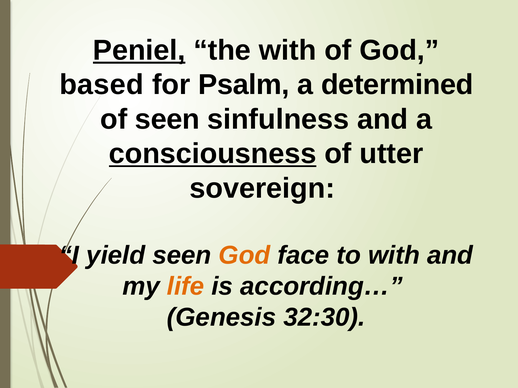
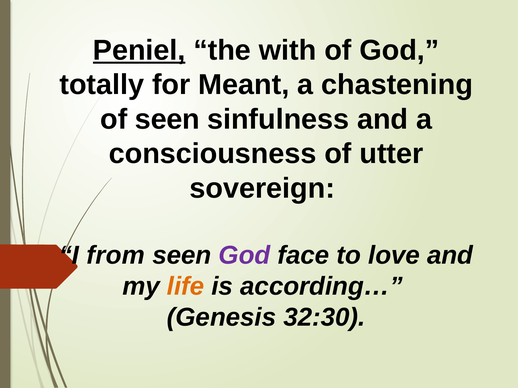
based: based -> totally (102, 85)
Psalm: Psalm -> Meant (244, 85)
determined: determined -> chastening (397, 85)
consciousness underline: present -> none (213, 154)
yield: yield -> from (116, 256)
God colour: orange -> purple (244, 256)
to with: with -> love (394, 256)
